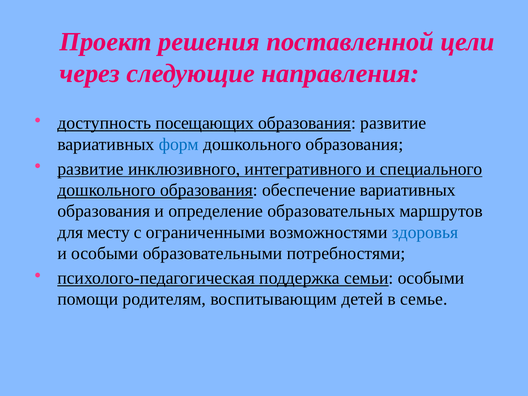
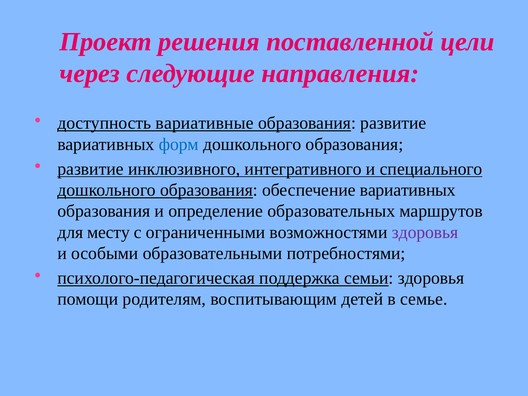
посещающих: посещающих -> вариативные (205, 123)
здоровья colour: blue -> purple (425, 232)
семьи особыми: особыми -> здоровья (431, 278)
